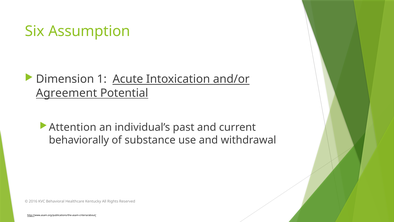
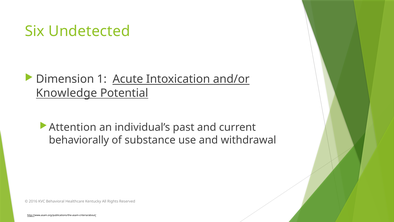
Assumption: Assumption -> Undetected (89, 31)
Agreement: Agreement -> Knowledge (67, 93)
